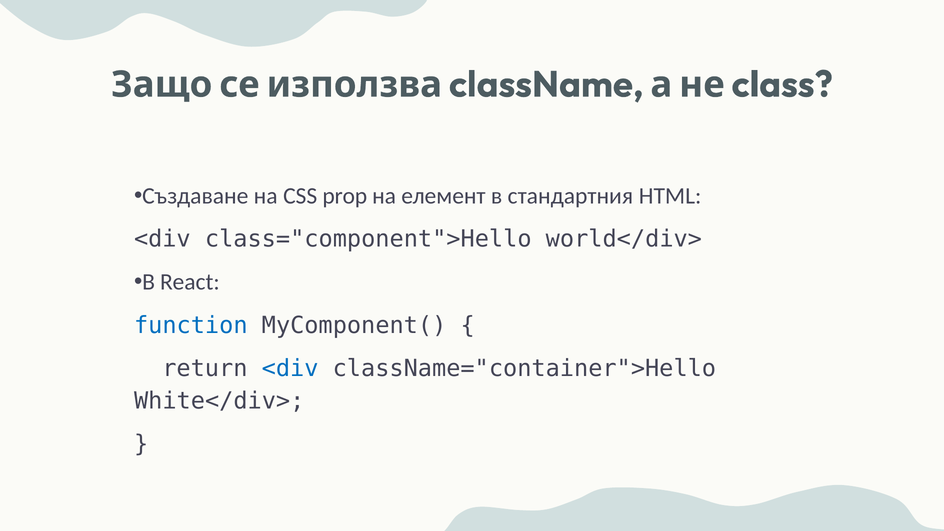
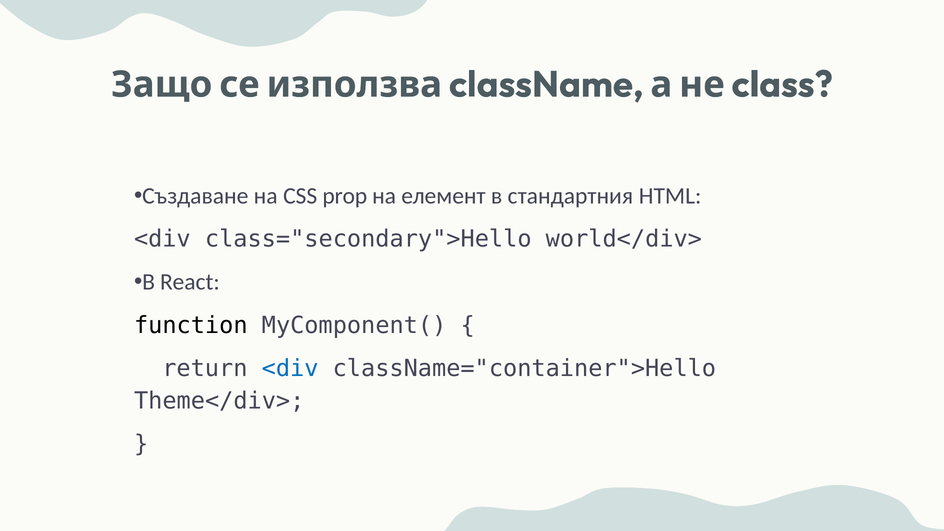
class="component">Hello: class="component">Hello -> class="secondary">Hello (368, 239)
function colour: blue -> black (191, 325)
White</div>: White</div> -> Theme</div> (219, 401)
